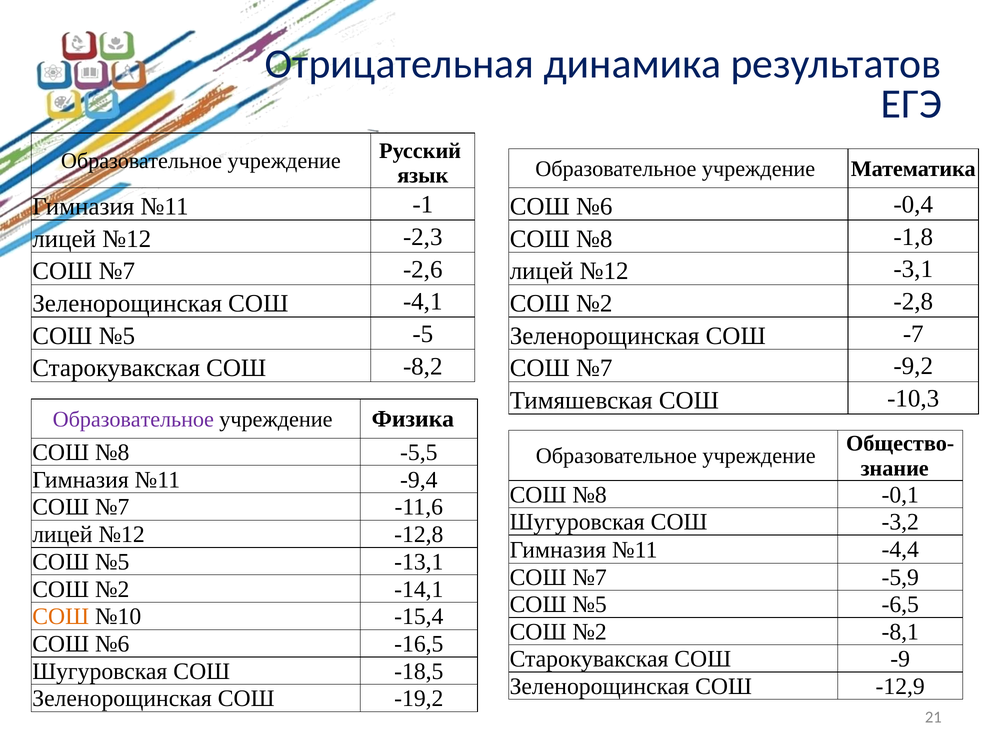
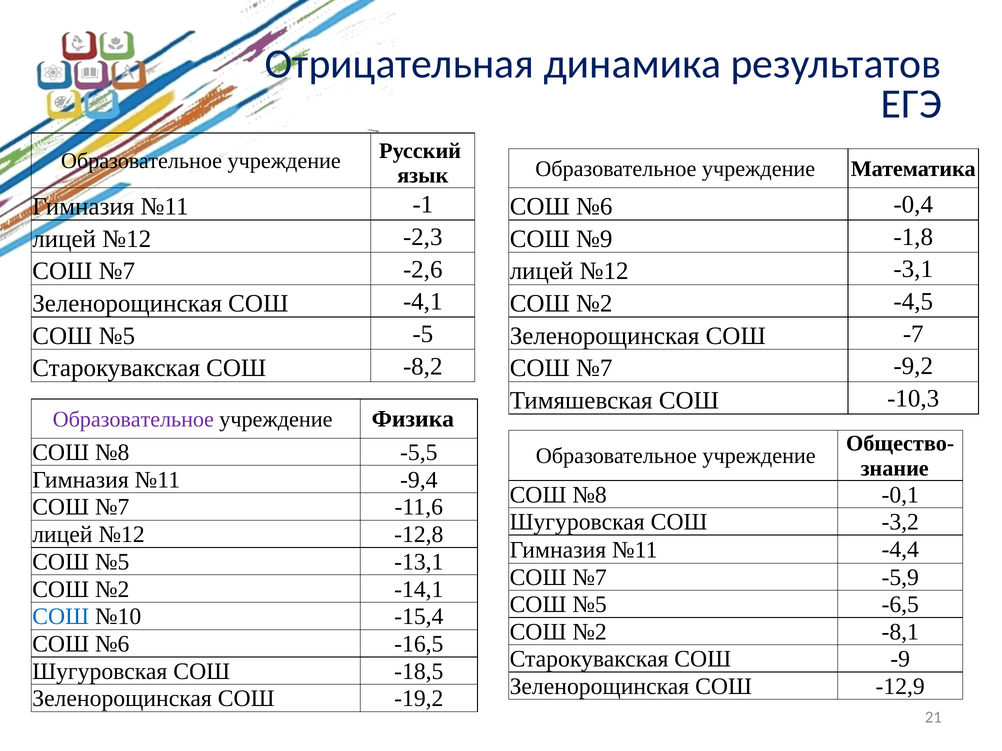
№8: №8 -> №9 (594, 239)
-2,8: -2,8 -> -4,5 (913, 302)
СОШ colour: orange -> blue (61, 617)
